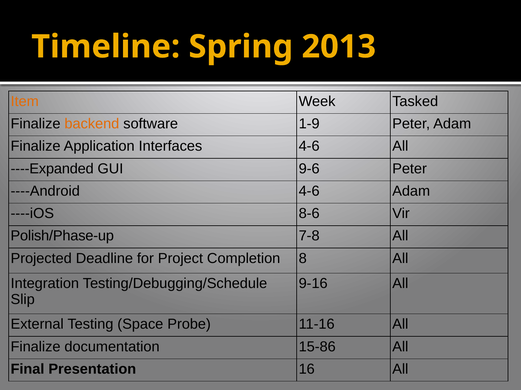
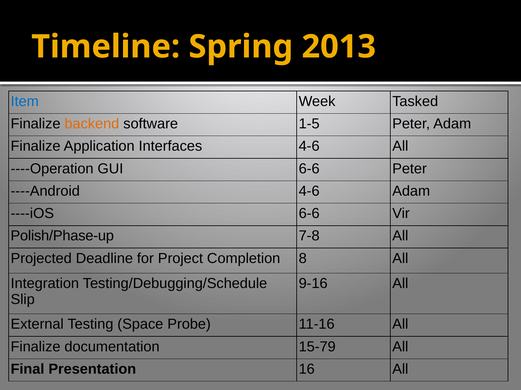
Item colour: orange -> blue (25, 101)
1-9: 1-9 -> 1-5 (309, 124)
----Expanded: ----Expanded -> ----Operation (52, 169)
GUI 9-6: 9-6 -> 6-6 (309, 169)
----iOS 8-6: 8-6 -> 6-6 (309, 214)
15-86: 15-86 -> 15-79 (317, 347)
